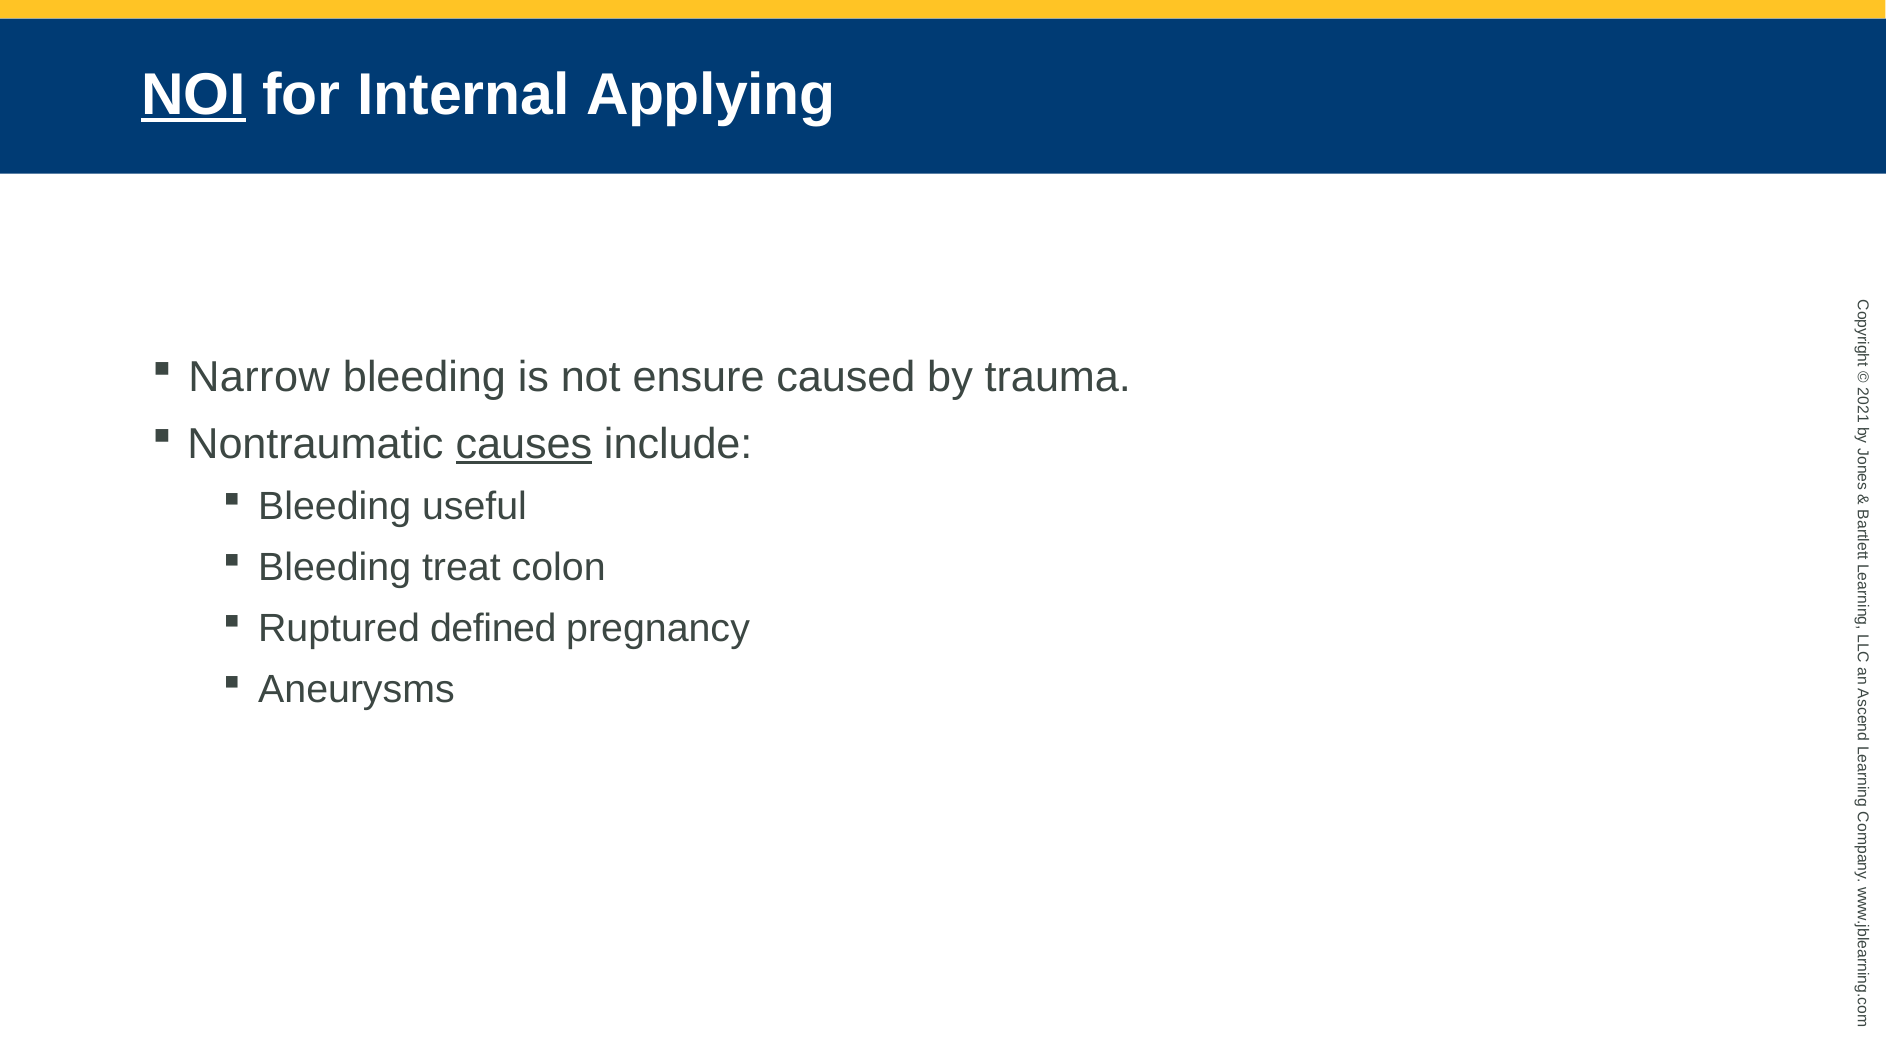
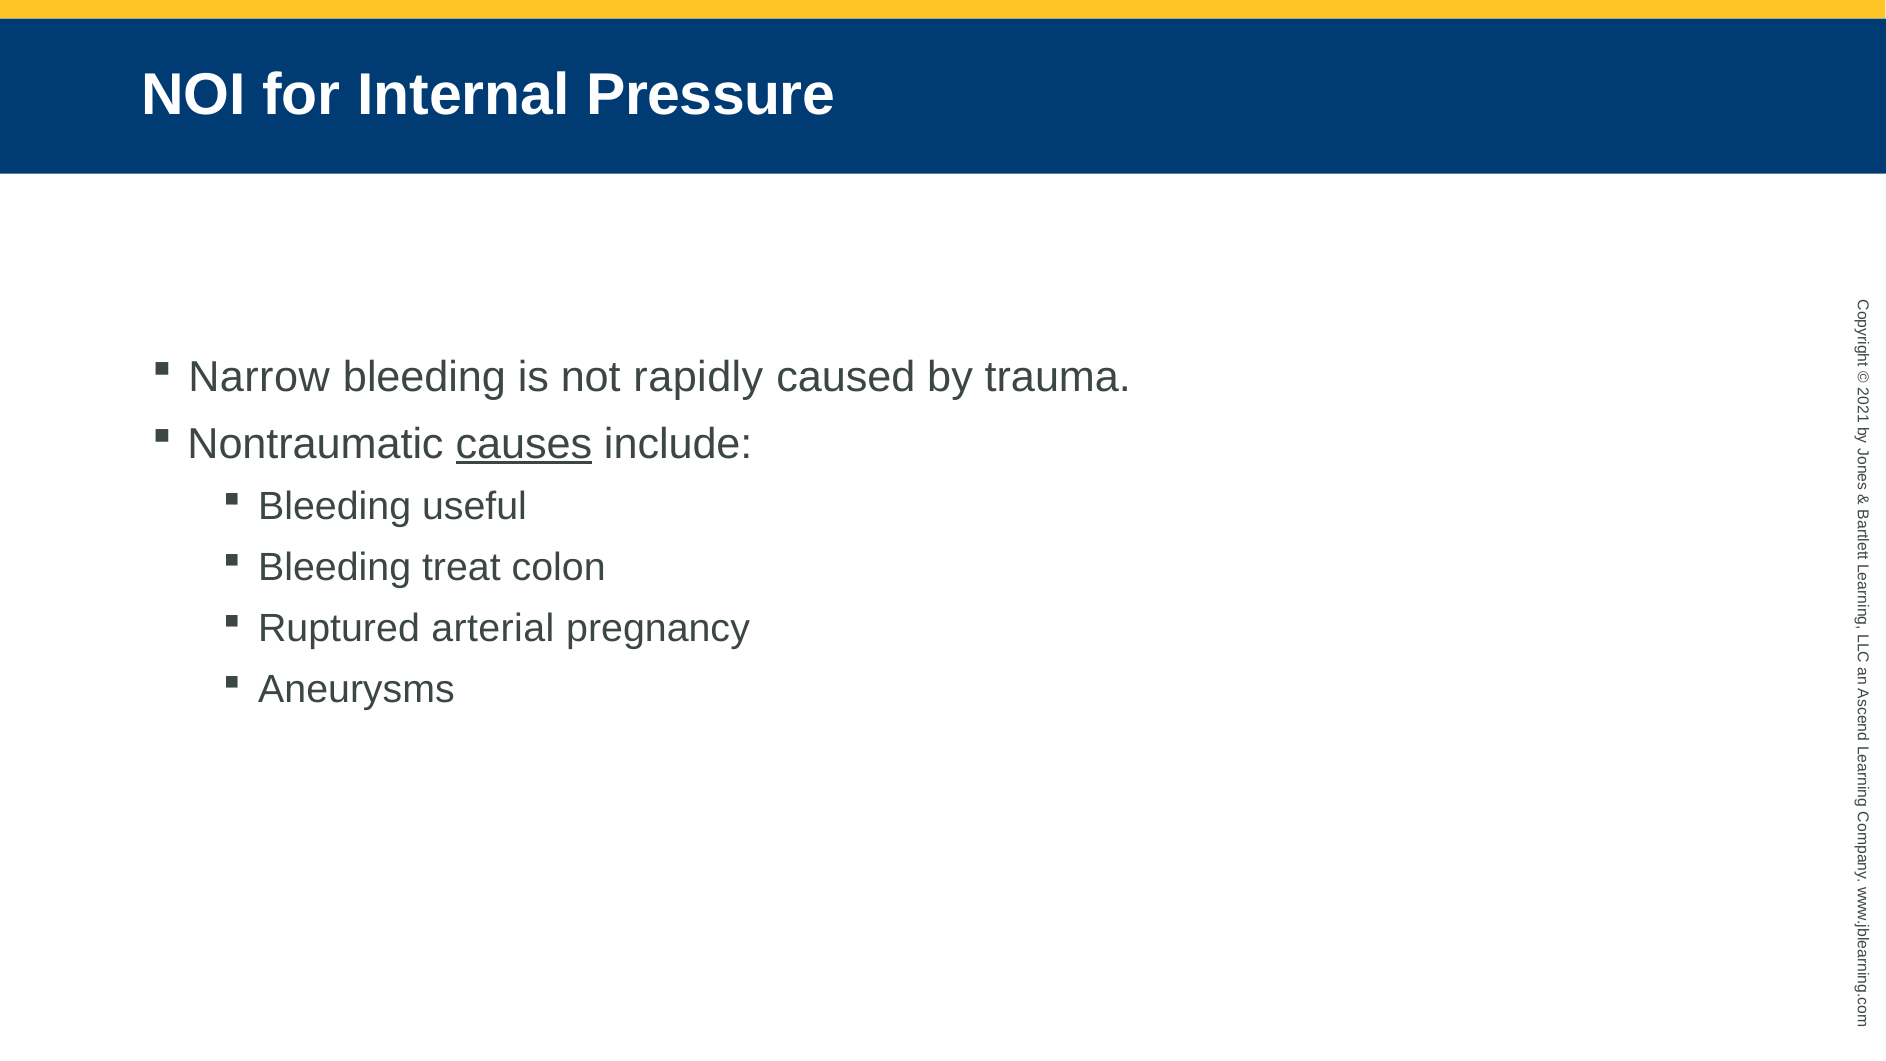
NOI underline: present -> none (194, 95)
Applying: Applying -> Pressure (711, 95)
ensure: ensure -> rapidly (698, 377)
defined: defined -> arterial (493, 629)
